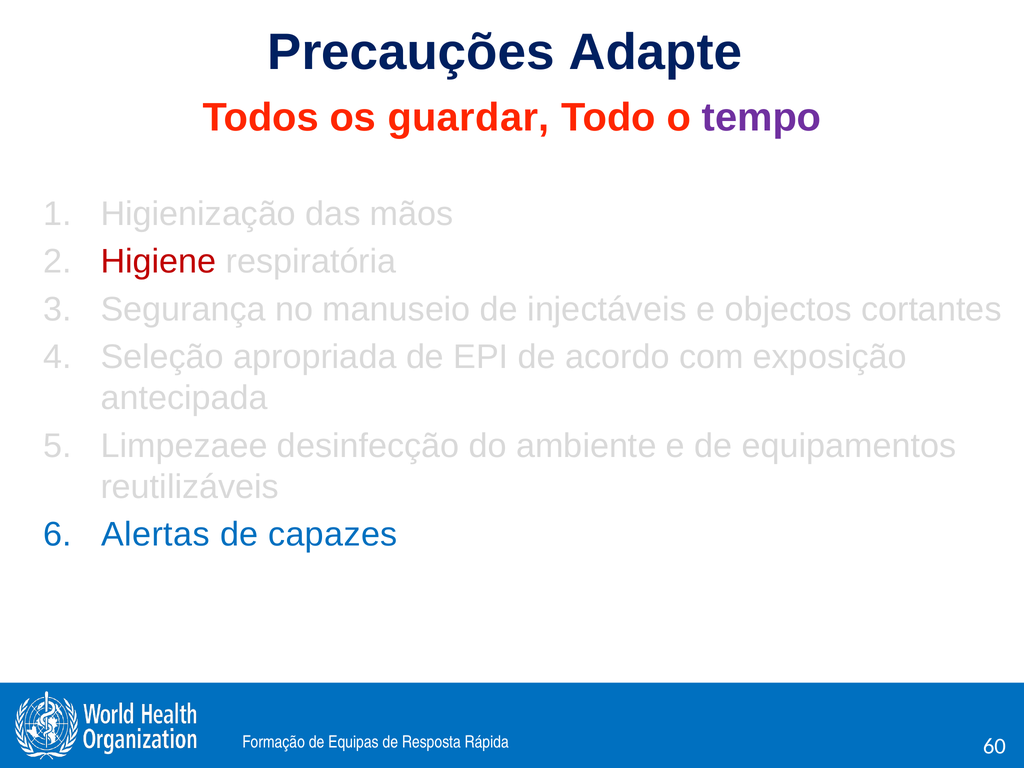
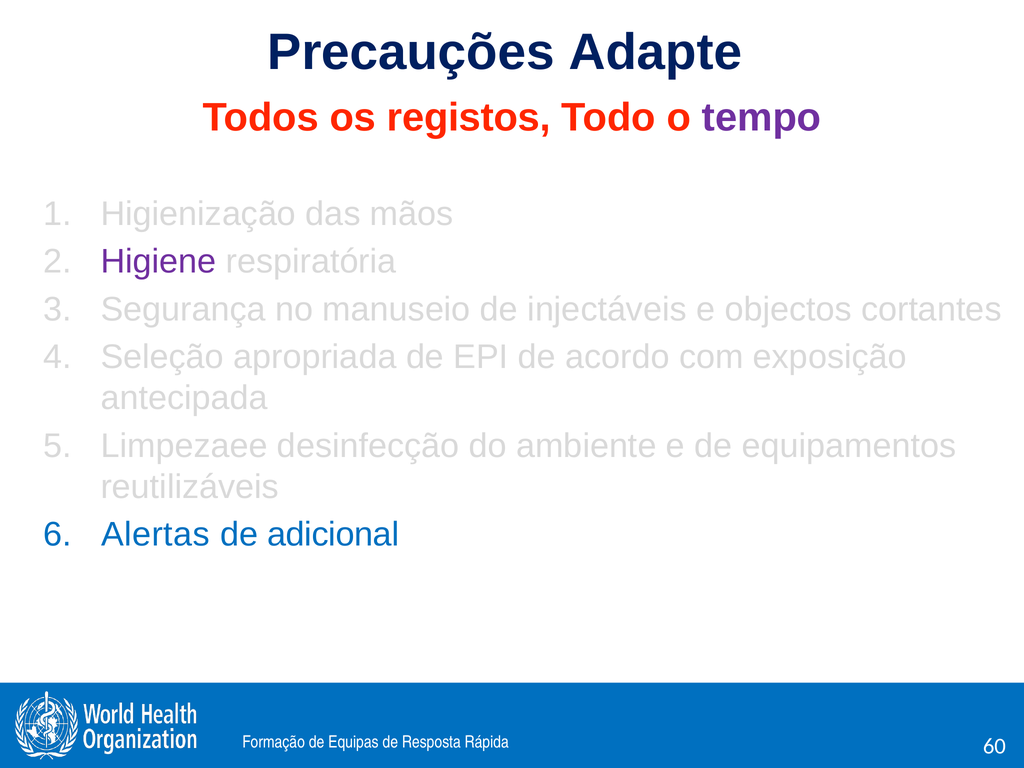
guardar: guardar -> registos (469, 118)
Higiene colour: red -> purple (158, 262)
capazes: capazes -> adicional (333, 535)
